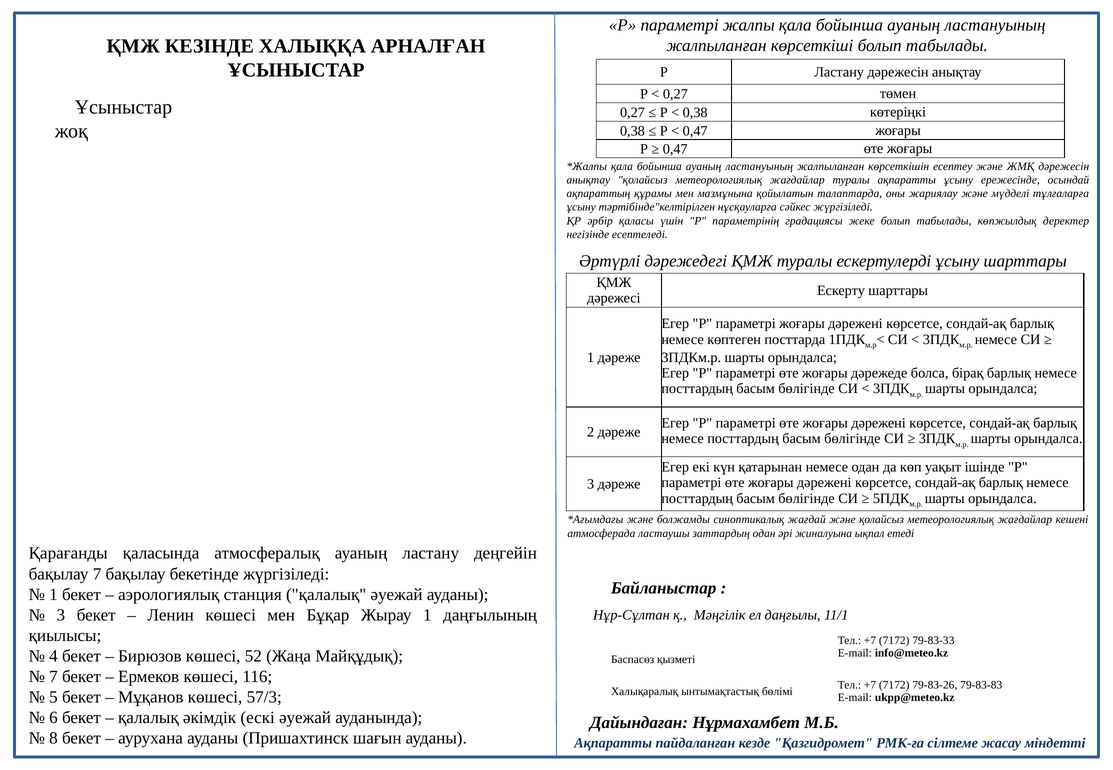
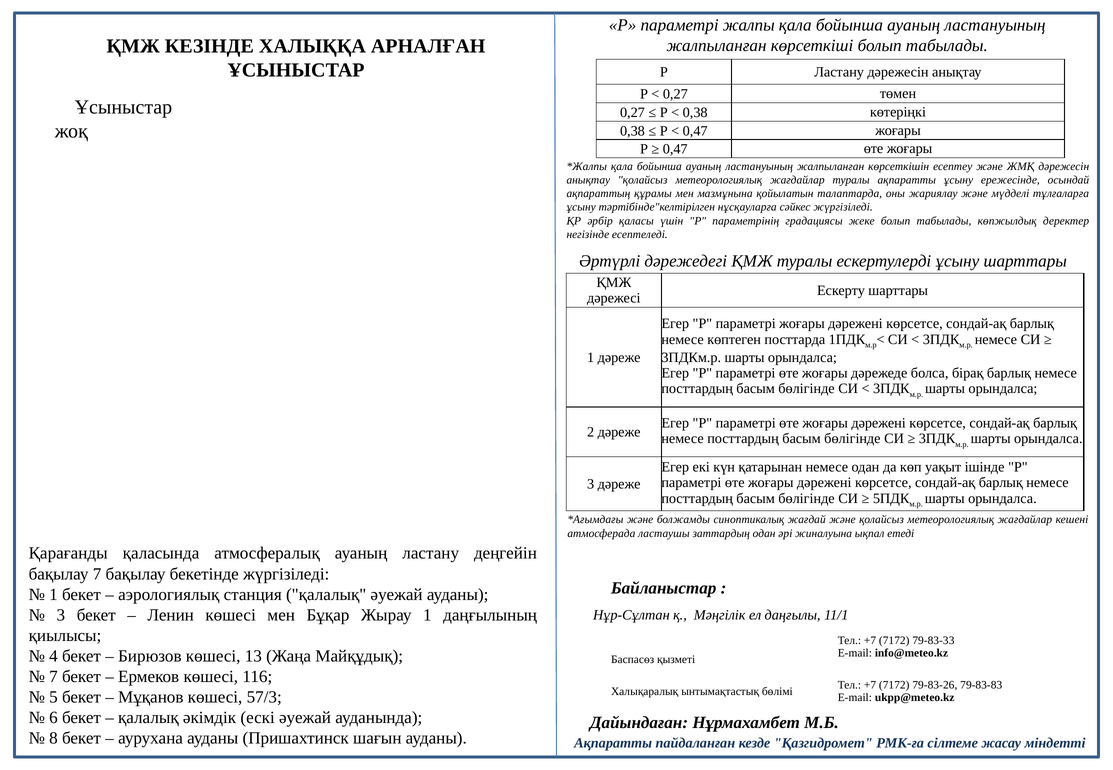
52: 52 -> 13 (253, 656)
